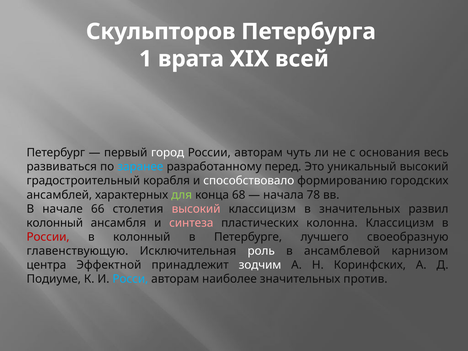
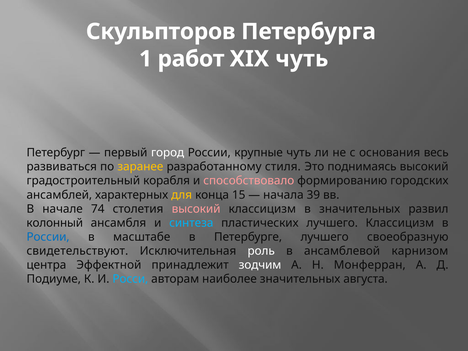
врата: врата -> работ (191, 59)
XIX всей: всей -> чуть (302, 59)
России авторам: авторам -> крупные (259, 153)
заранее colour: light blue -> yellow (140, 167)
перед: перед -> стиля (283, 167)
уникальный: уникальный -> поднимаясь (362, 167)
способствовало colour: white -> pink (249, 181)
для colour: light green -> yellow (182, 195)
68: 68 -> 15 (239, 195)
78: 78 -> 39 (313, 195)
66: 66 -> 74 (98, 209)
синтеза colour: pink -> light blue (191, 223)
пластических колонна: колонна -> лучшего (332, 223)
России colour: red -> blue (48, 237)
в колонный: колонный -> масштабе (142, 237)
главенствующую: главенствующую -> свидетельствуют (77, 251)
Коринфских: Коринфских -> Монферран (370, 265)
против: против -> августа (366, 279)
